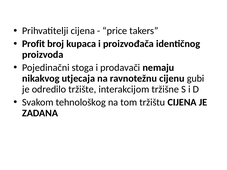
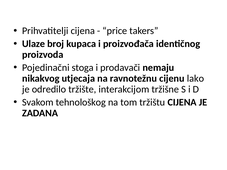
Profit: Profit -> Ulaze (34, 44)
gubi: gubi -> lako (196, 79)
